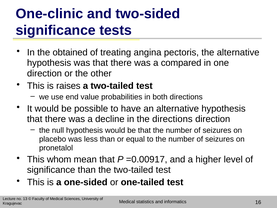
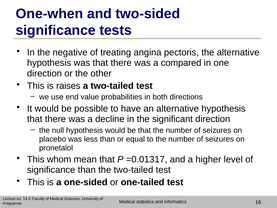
One-clinic: One-clinic -> One-when (49, 14)
obtained: obtained -> negative (70, 52)
the directions: directions -> significant (172, 119)
=0.00917: =0.00917 -> =0.01317 (147, 159)
